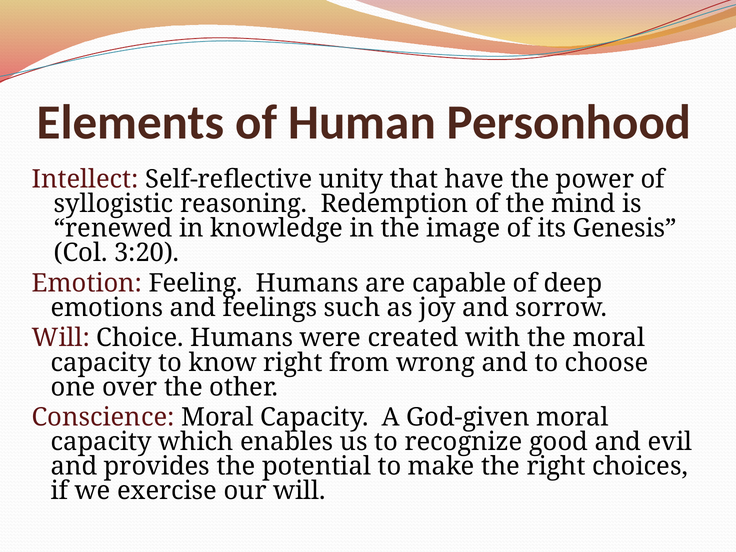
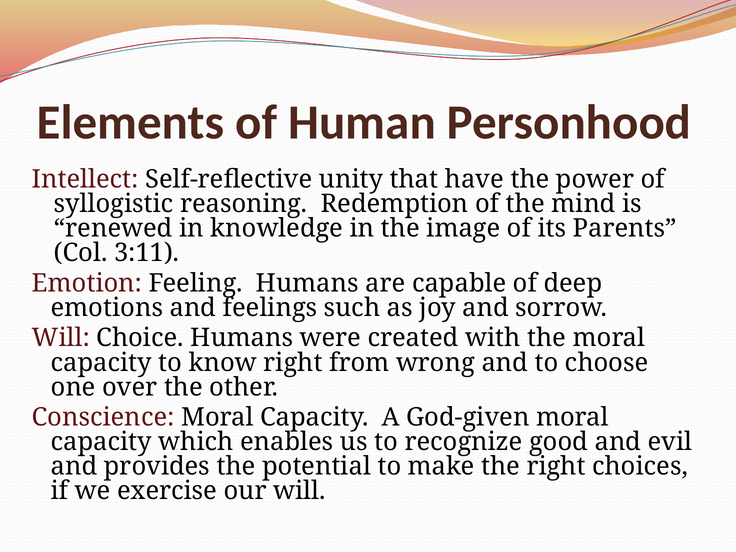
Genesis: Genesis -> Parents (625, 228)
3:20: 3:20 -> 3:11 (147, 253)
